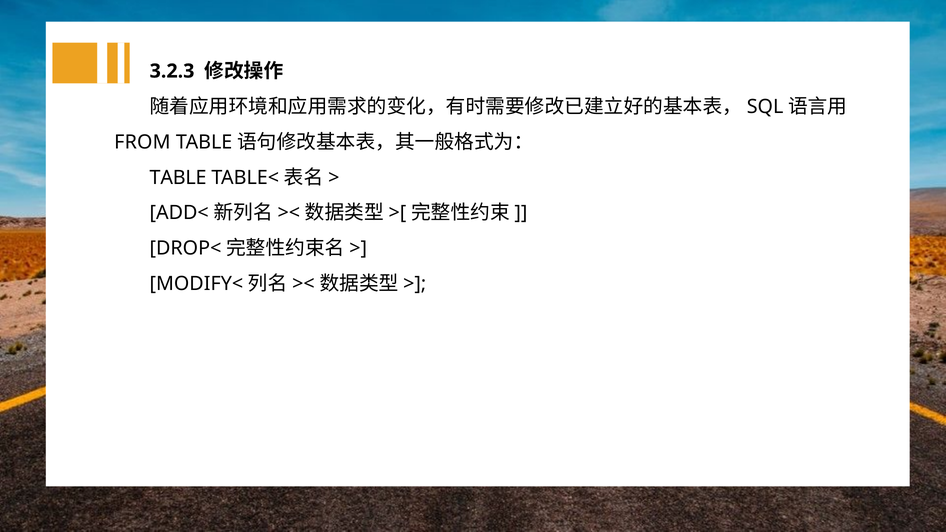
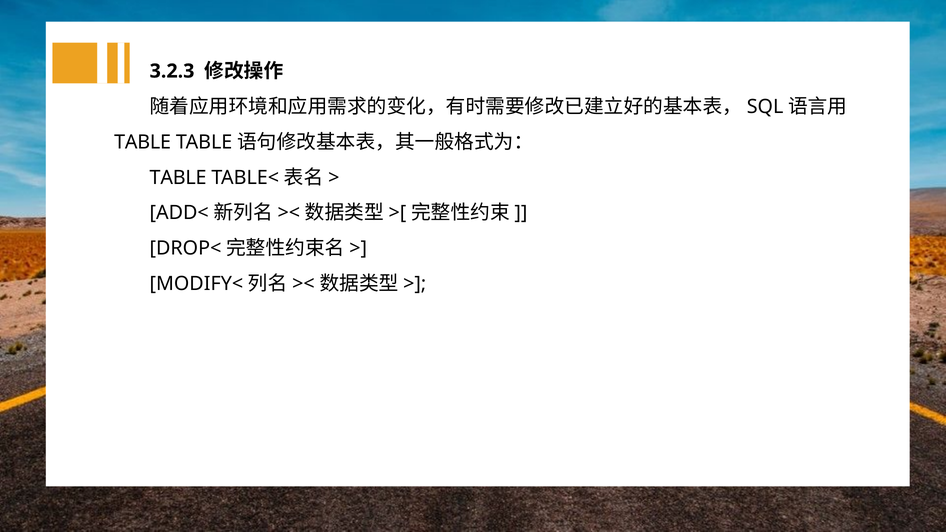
FROM: FROM -> TABLE (143, 142)
